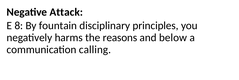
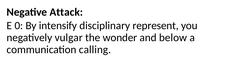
8: 8 -> 0 (19, 26)
fountain: fountain -> intensify (58, 26)
principles: principles -> represent (156, 26)
harms: harms -> vulgar (69, 37)
reasons: reasons -> wonder (120, 37)
